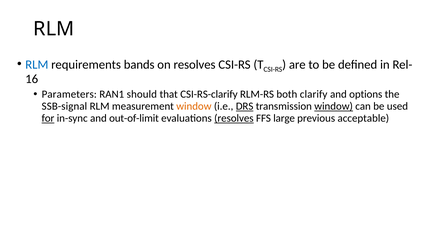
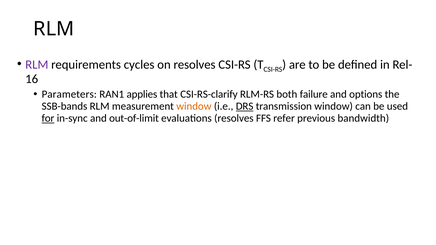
RLM colour: blue -> purple (37, 65)
bands: bands -> cycles (139, 65)
should: should -> applies (142, 94)
clarify: clarify -> failure (314, 94)
SSB-signal: SSB-signal -> SSB-bands (64, 106)
window underline: present -> none (334, 106)
resolves underline: present -> none (234, 118)
large: large -> refer (284, 118)
acceptable: acceptable -> bandwidth (363, 118)
